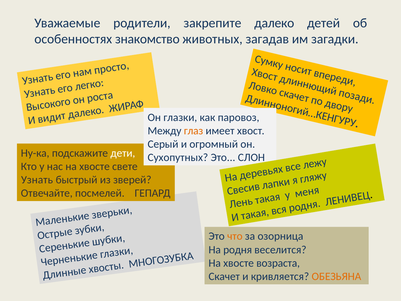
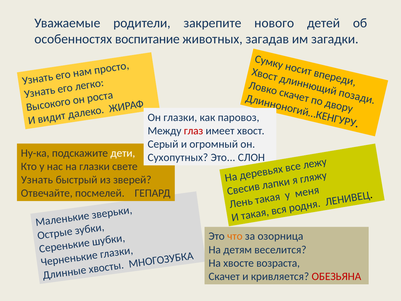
закрепите далеко: далеко -> нового (274, 23)
знакомство: знакомство -> воспитание (147, 39)
глаз colour: orange -> red (194, 131)
нас на хвосте: хвосте -> глазки (95, 166)
На родня: родня -> детям (238, 249)
ОБЕЗЬЯНА colour: orange -> red (336, 276)
